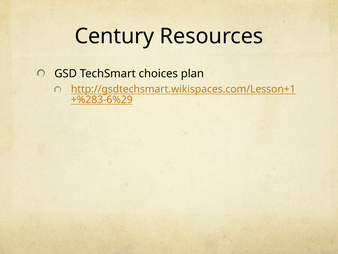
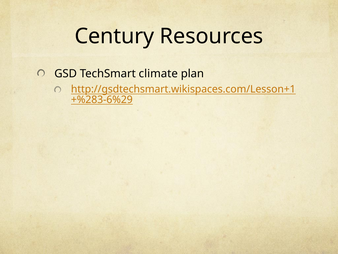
choices: choices -> climate (158, 73)
